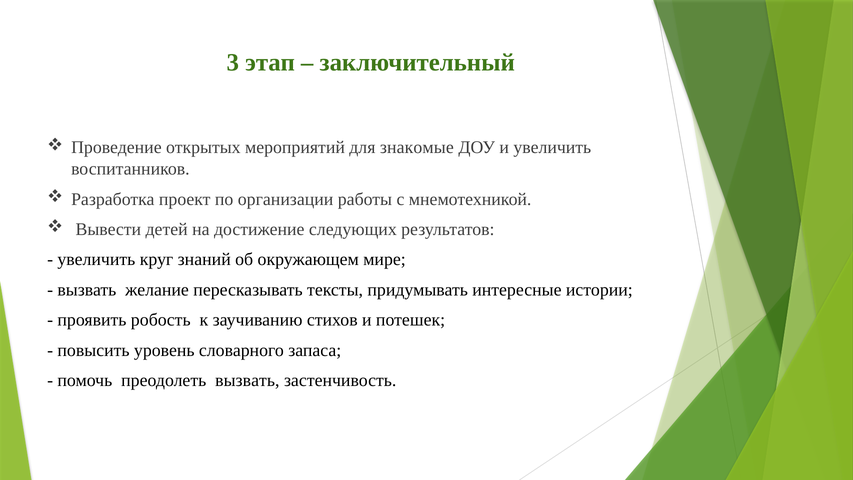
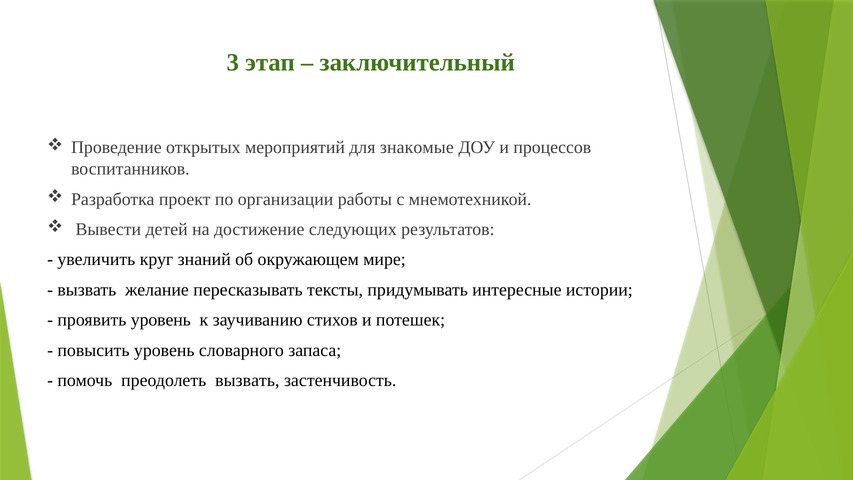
и увеличить: увеличить -> процессов (552, 147)
проявить робость: робость -> уровень (161, 320)
